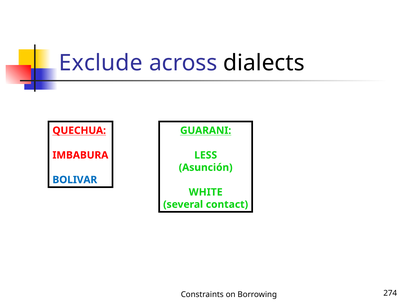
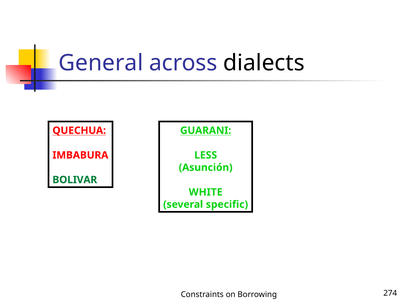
Exclude: Exclude -> General (101, 63)
BOLIVAR colour: blue -> green (75, 180)
contact: contact -> specific (227, 204)
